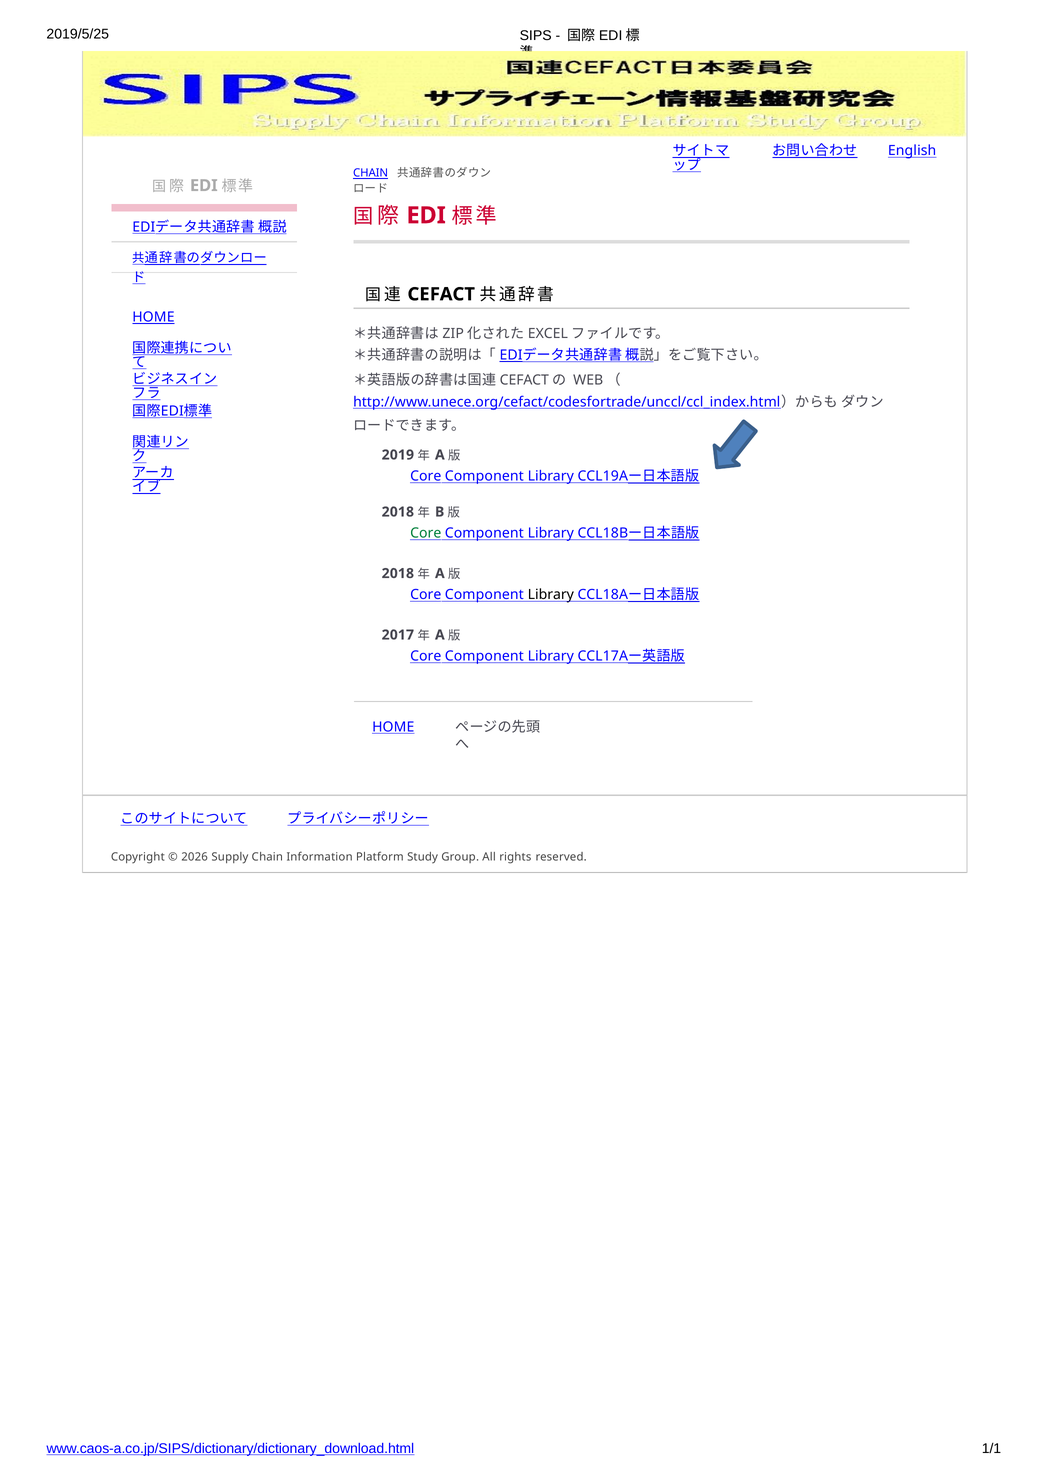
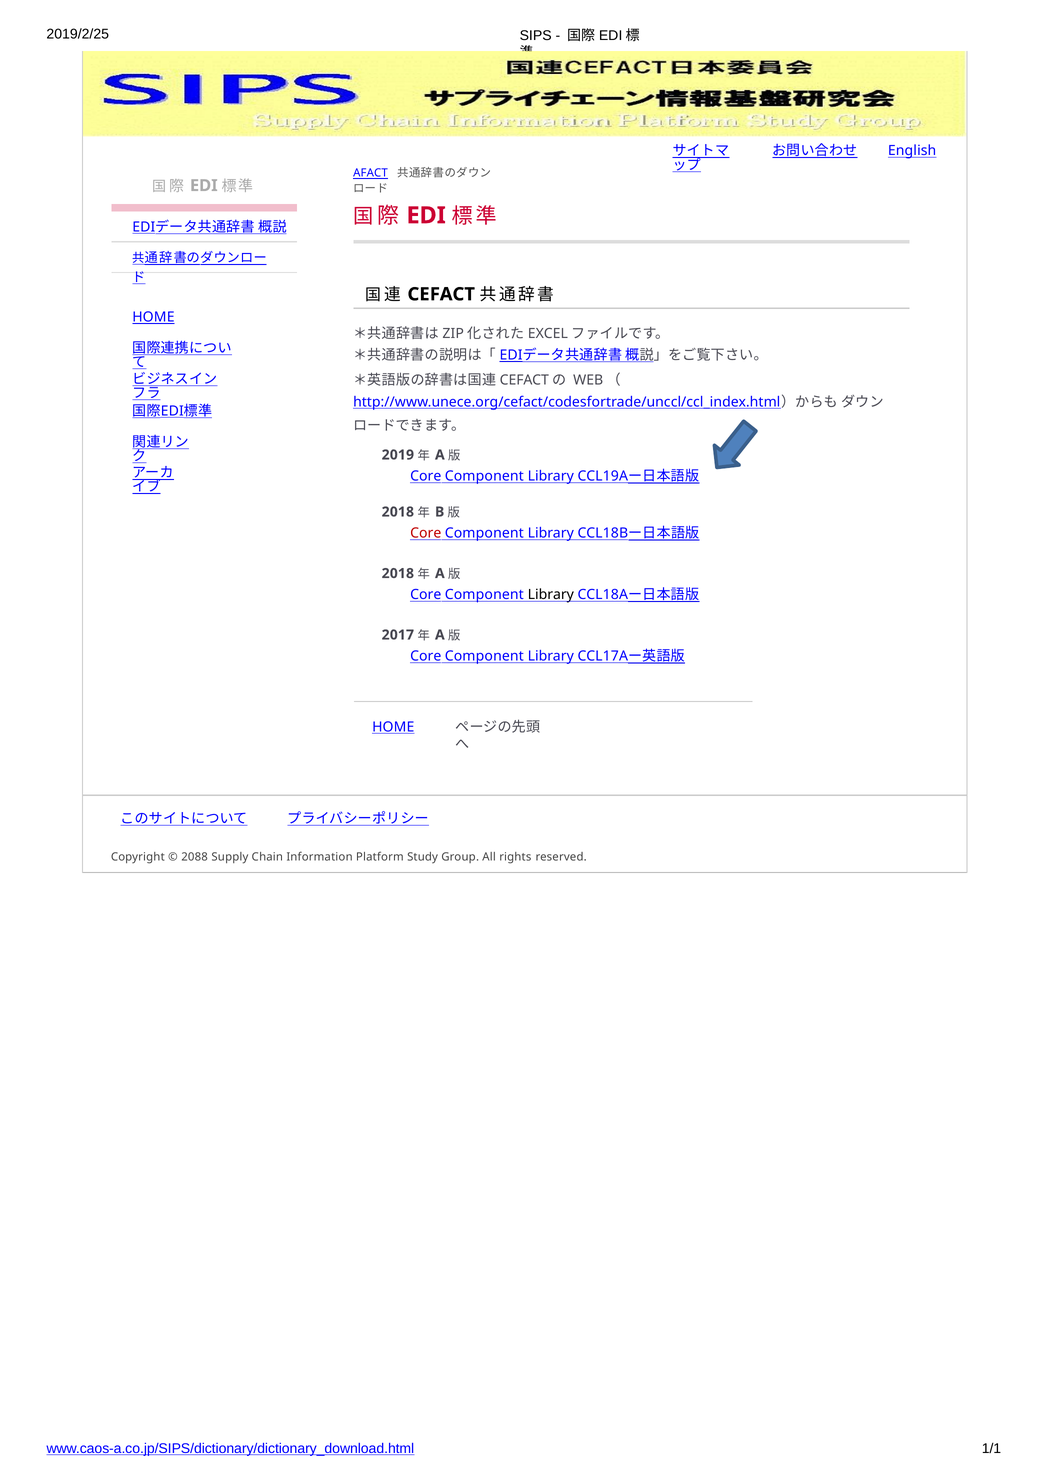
2019/5/25: 2019/5/25 -> 2019/2/25 (78, 34)
CHAIN: CHAIN -> AFACT (370, 173)
Core colour: green -> red (426, 533)
2026: 2026 -> 2088 (195, 857)
